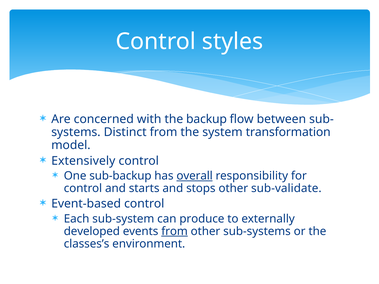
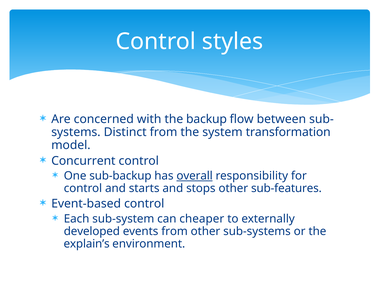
Extensively: Extensively -> Concurrent (83, 161)
sub-validate: sub-validate -> sub-features (286, 189)
produce: produce -> cheaper (202, 219)
from underline: present -> none (175, 231)
classes’s: classes’s -> explain’s (87, 244)
